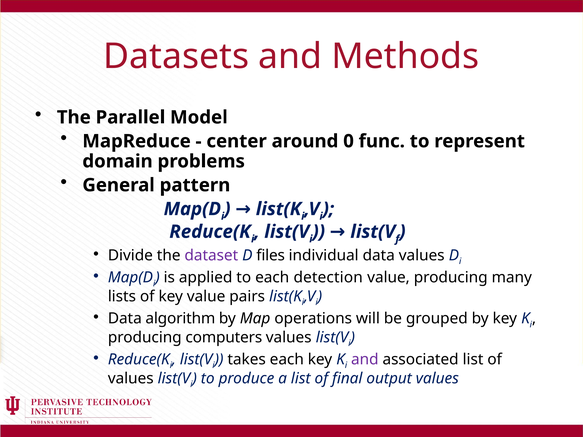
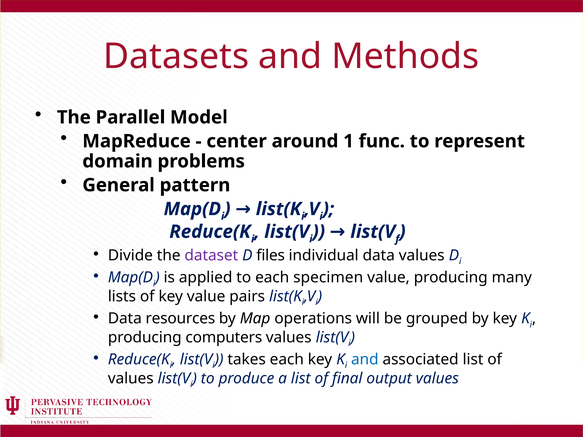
0: 0 -> 1 (349, 141)
detection: detection -> specimen (328, 278)
algorithm: algorithm -> resources (180, 319)
and colour: purple -> blue (365, 360)
